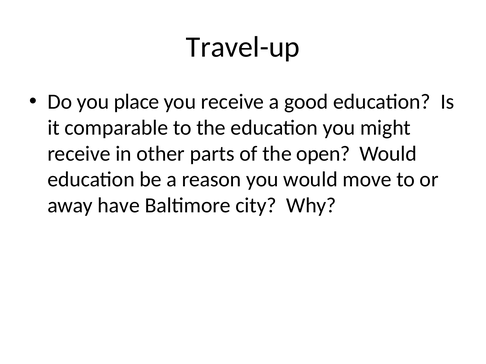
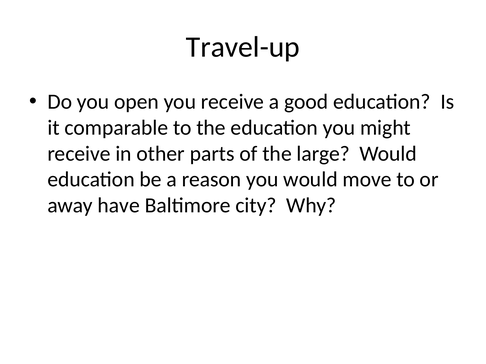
place: place -> open (136, 102)
open: open -> large (323, 154)
